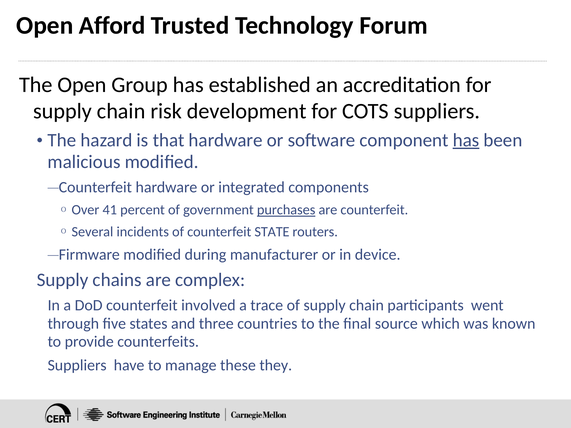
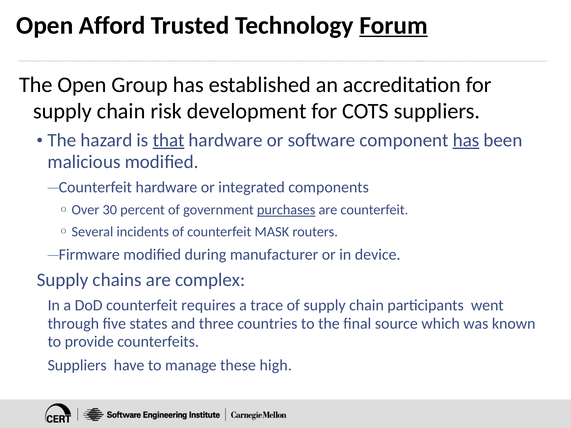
Forum underline: none -> present (394, 25)
that underline: none -> present (169, 140)
41: 41 -> 30 (110, 210)
STATE: STATE -> MASK (272, 232)
involved: involved -> requires (208, 306)
they: they -> high (276, 365)
